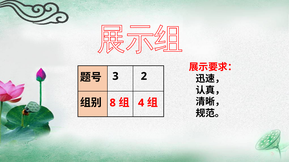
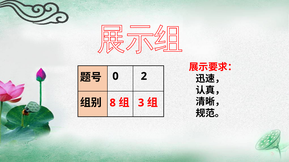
3: 3 -> 0 (115, 77)
4: 4 -> 3 (141, 103)
